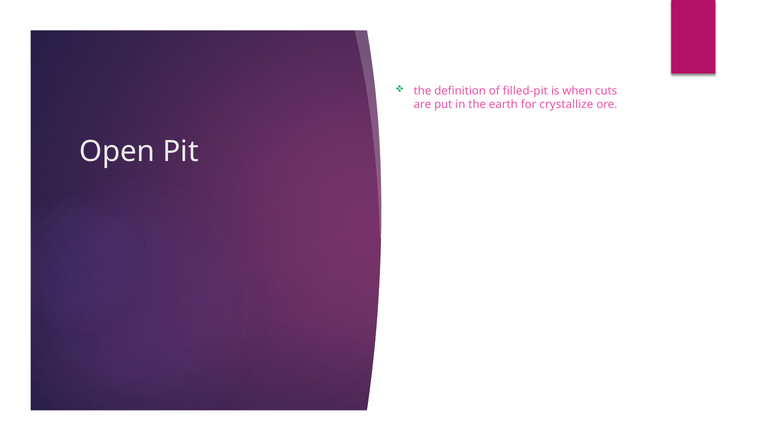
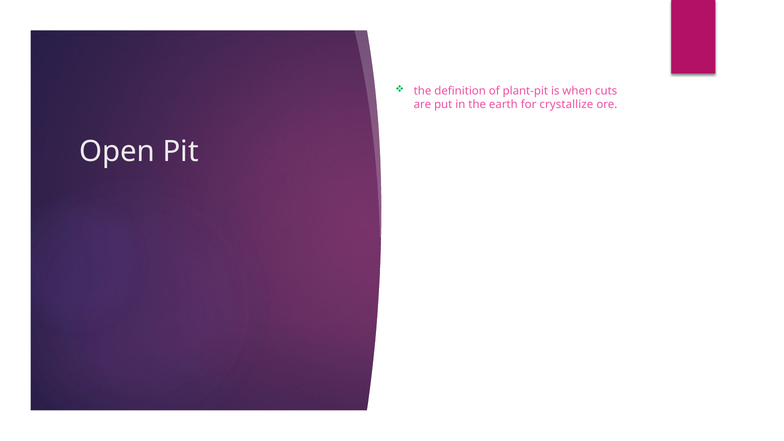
filled-pit: filled-pit -> plant-pit (525, 91)
